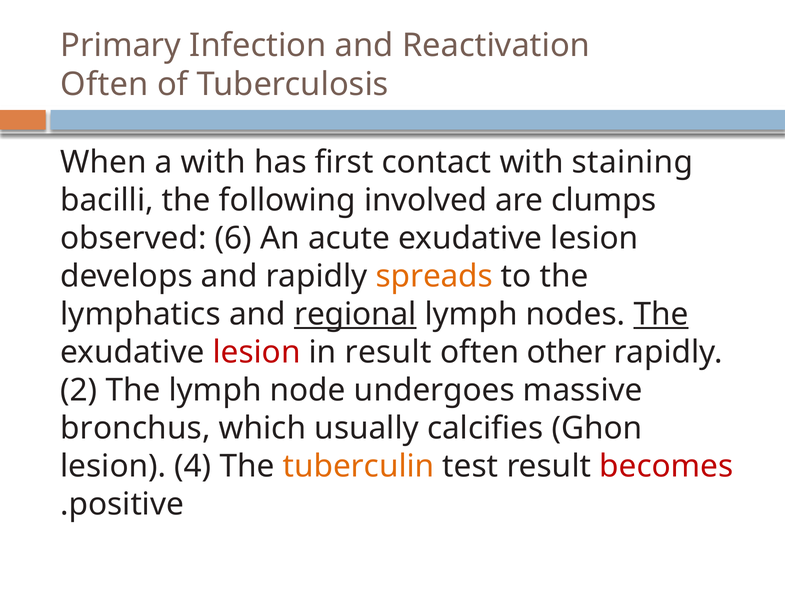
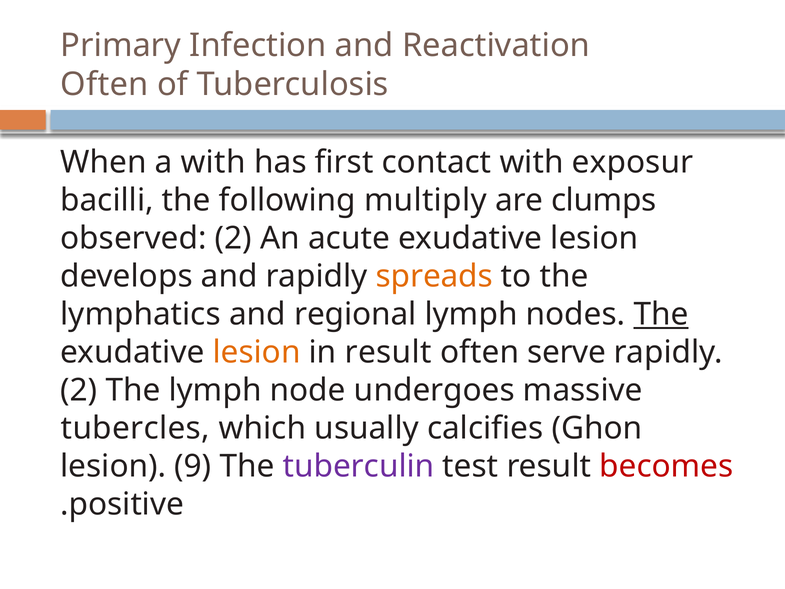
staining: staining -> exposur (633, 162)
involved: involved -> multiply (425, 200)
observed 6: 6 -> 2 (233, 238)
regional underline: present -> none (355, 314)
lesion colour: red -> orange (257, 352)
other: other -> serve (567, 352)
bronchus: bronchus -> tubercles (135, 428)
4: 4 -> 9 (193, 466)
tuberculin colour: orange -> purple (359, 466)
